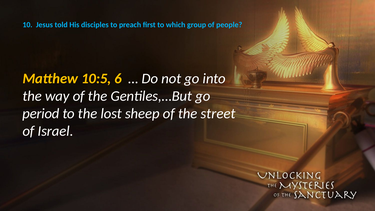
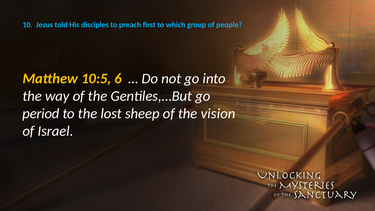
street: street -> vision (218, 114)
